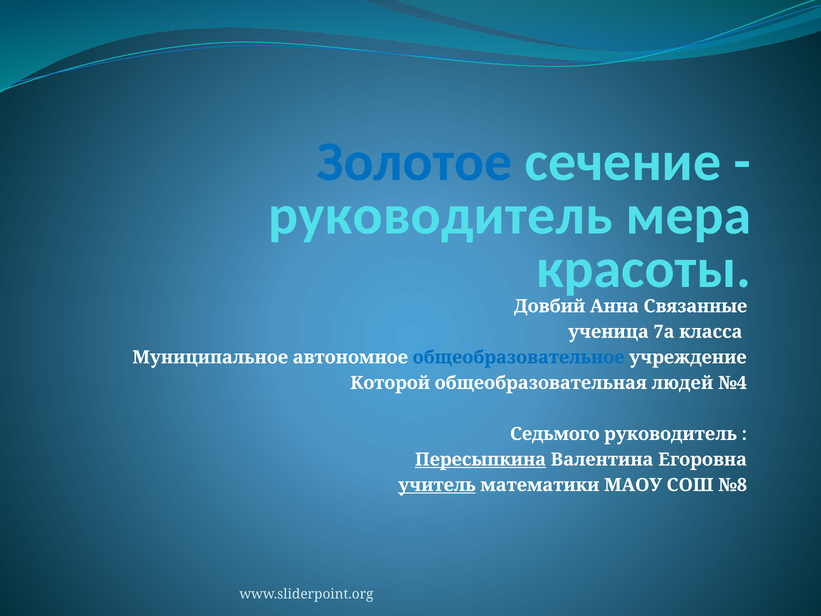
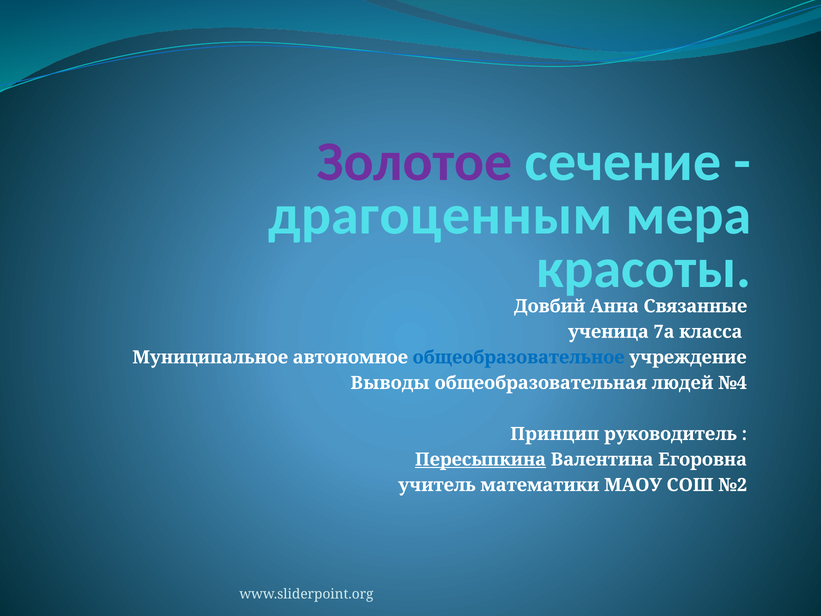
Золотое colour: blue -> purple (415, 162)
руководитель: руководитель -> драгоценным (440, 215)
Которой: Которой -> Выводы (390, 383)
Седьмого: Седьмого -> Принцип (555, 434)
учитель underline: present -> none (437, 485)
№8: №8 -> №2 (733, 485)
